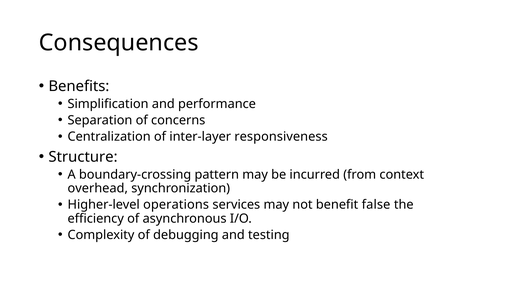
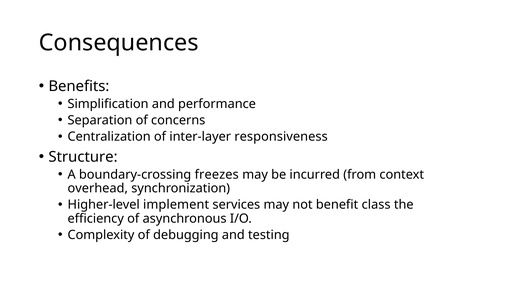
pattern: pattern -> freezes (217, 174)
operations: operations -> implement (176, 205)
false: false -> class (376, 205)
